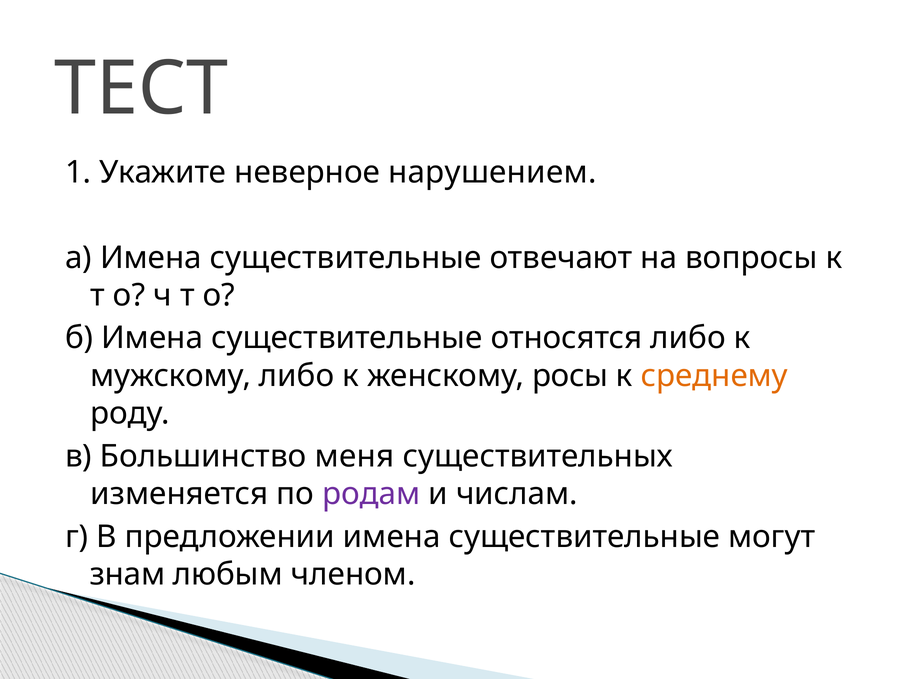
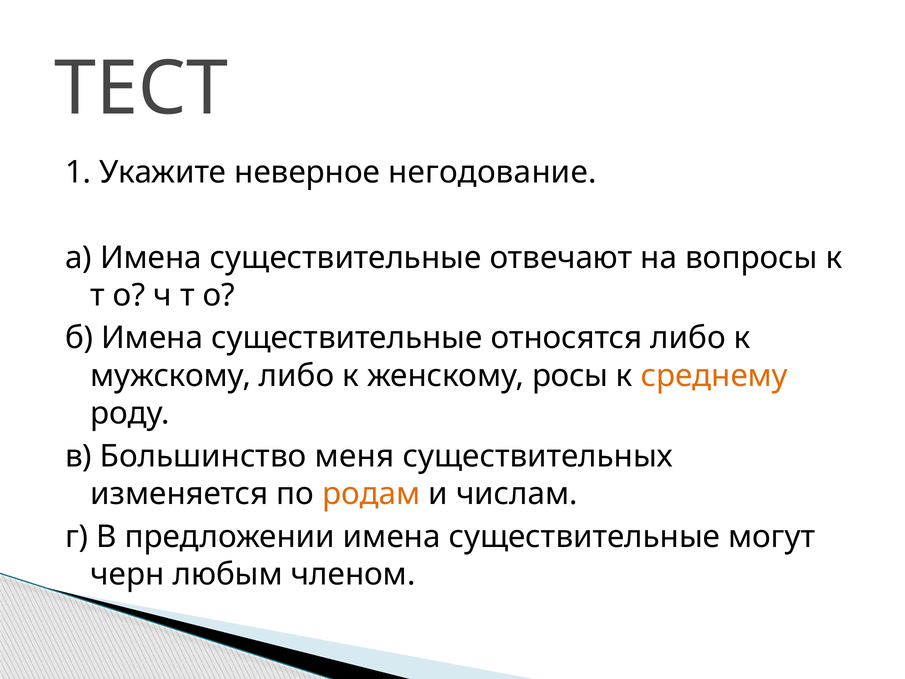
нарушением: нарушением -> негодование (492, 172)
родам colour: purple -> orange (371, 494)
знам: знам -> черн (127, 574)
